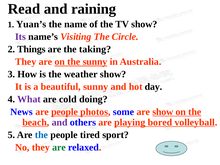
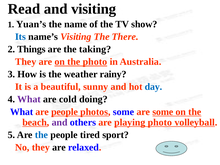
and raining: raining -> visiting (94, 9)
Its colour: purple -> blue (20, 37)
Circle: Circle -> There (125, 37)
the sunny: sunny -> photo (95, 62)
weather show: show -> rainy (113, 74)
day colour: black -> blue (154, 87)
News: News -> What (22, 112)
are show: show -> some (163, 112)
playing bored: bored -> photo (160, 122)
are colour: green -> black (59, 147)
